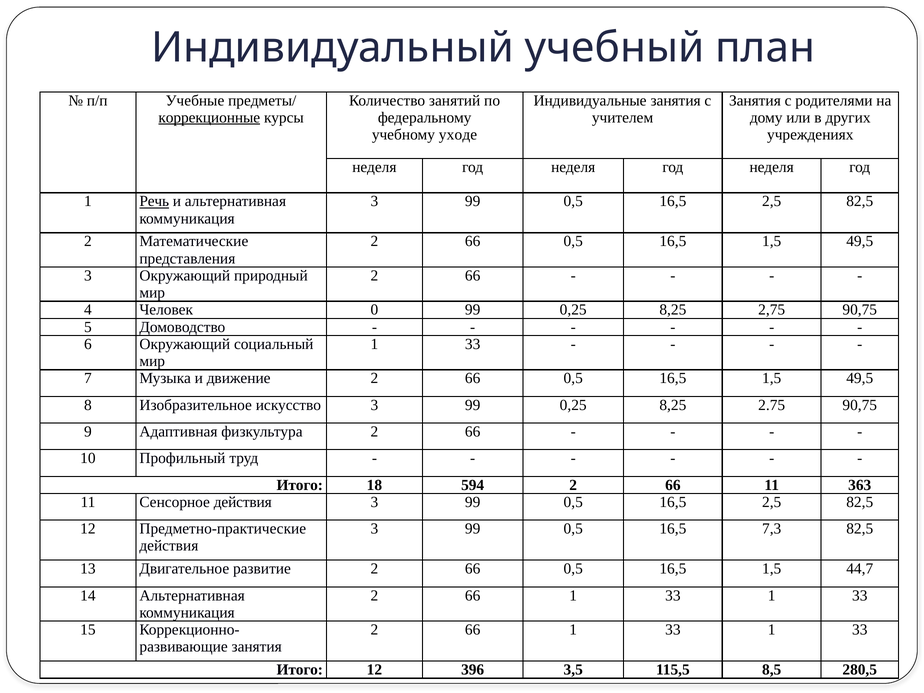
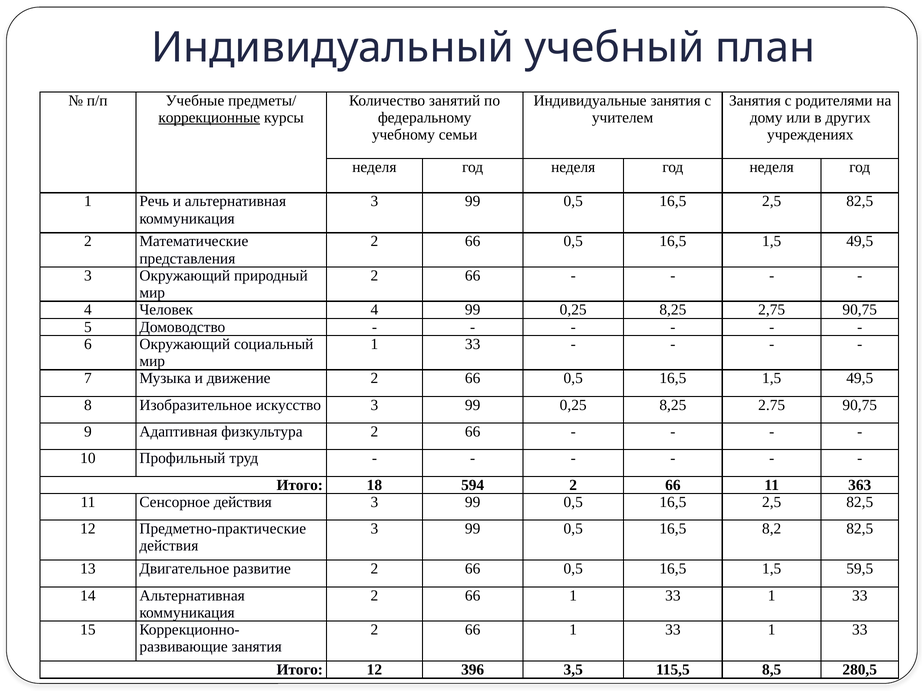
уходе: уходе -> семьи (458, 135)
Речь underline: present -> none (154, 201)
Человек 0: 0 -> 4 (374, 310)
7,3: 7,3 -> 8,2 (772, 529)
44,7: 44,7 -> 59,5 (860, 569)
